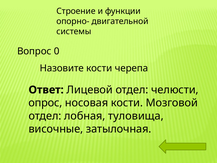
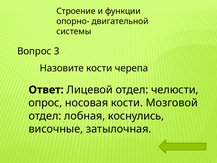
0: 0 -> 3 (57, 51)
туловища: туловища -> коснулись (136, 116)
